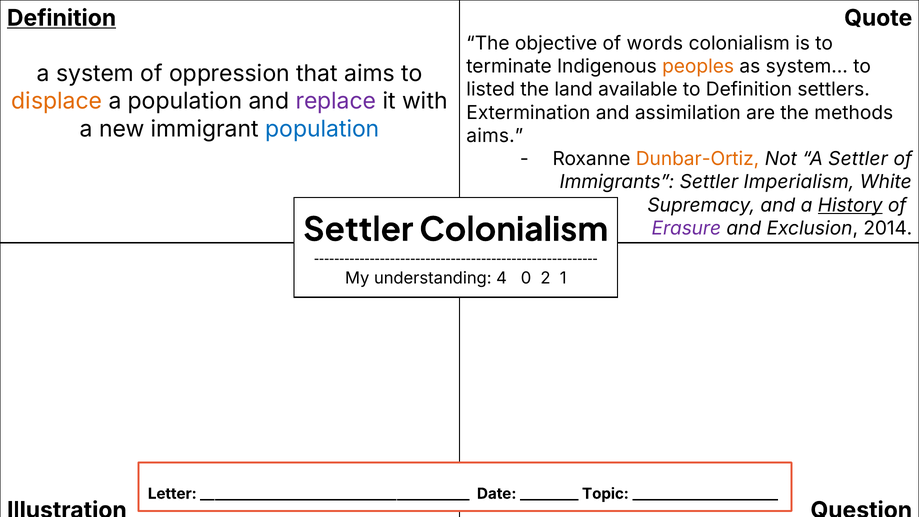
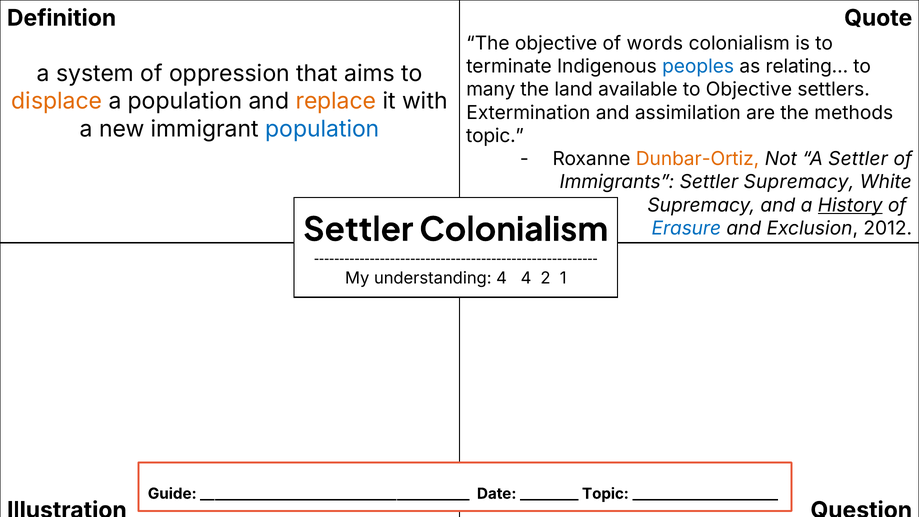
Definition underline: present -> none (62, 18)
peoples colour: orange -> blue (698, 66)
system…: system… -> relating… (807, 66)
listed: listed -> many (491, 90)
to Definition: Definition -> Objective (749, 90)
replace colour: purple -> orange (336, 101)
aims: aims -> topic (495, 136)
Settler Imperialism: Imperialism -> Supremacy (799, 182)
Erasure colour: purple -> blue (686, 228)
2014: 2014 -> 2012 (888, 228)
4 0: 0 -> 4 (526, 278)
Letter: Letter -> Guide (172, 494)
